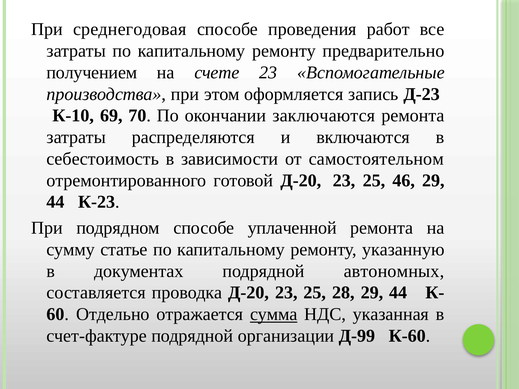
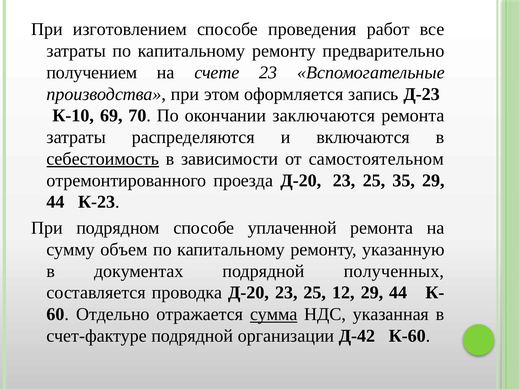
среднегодовая: среднегодовая -> изготовлением (130, 29)
себестоимость underline: none -> present (103, 159)
готовой: готовой -> проезда (243, 181)
46: 46 -> 35 (404, 181)
статье: статье -> объем (124, 250)
автономных: автономных -> полученных (394, 271)
28: 28 -> 12 (343, 293)
Д-99: Д-99 -> Д-42 (357, 336)
